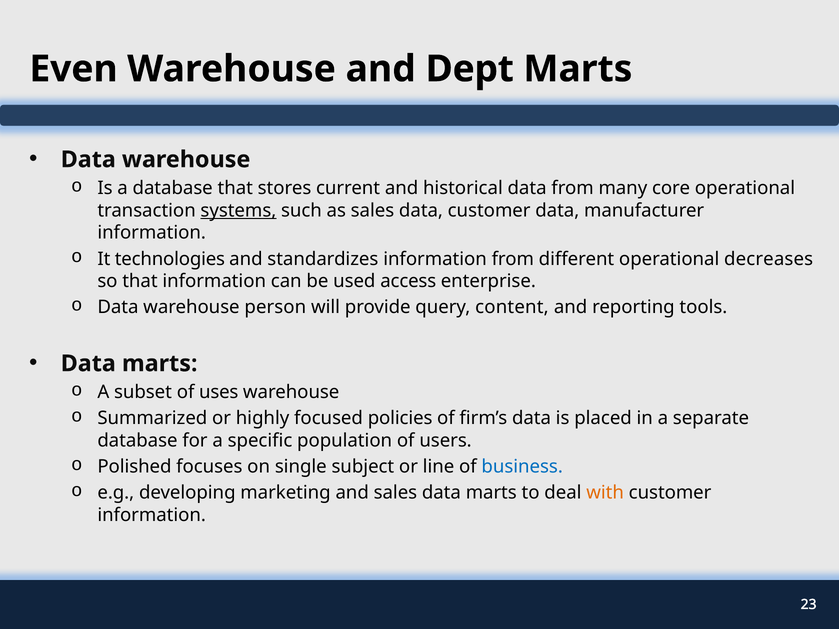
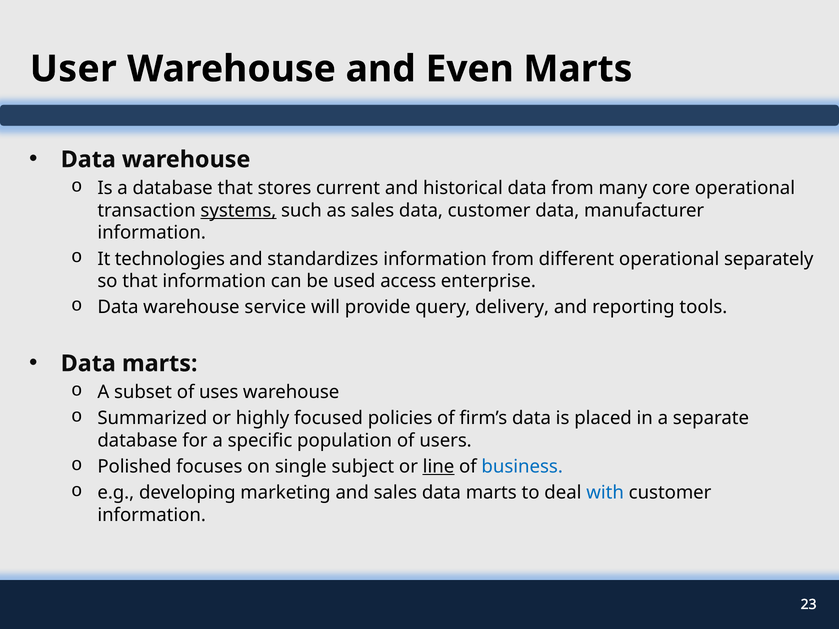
Even: Even -> User (73, 69)
Dept: Dept -> Even (470, 69)
decreases: decreases -> separately (769, 259)
person: person -> service (275, 307)
content: content -> delivery (512, 307)
line underline: none -> present (439, 467)
with colour: orange -> blue (605, 493)
